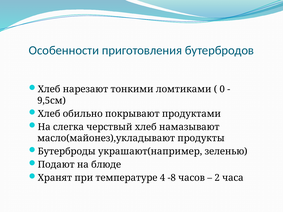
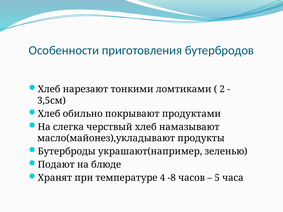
0: 0 -> 2 (222, 89)
9,5см: 9,5см -> 3,5см (52, 101)
2: 2 -> 5 (217, 178)
